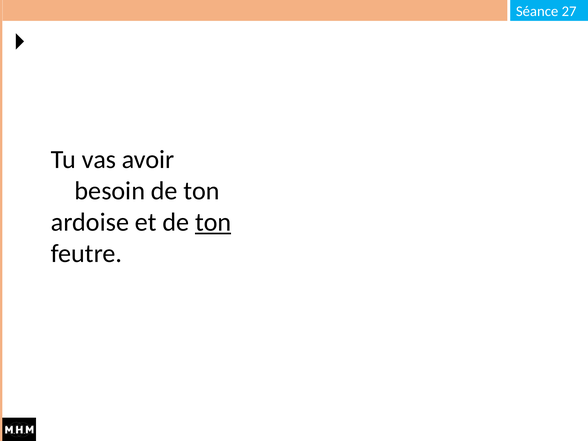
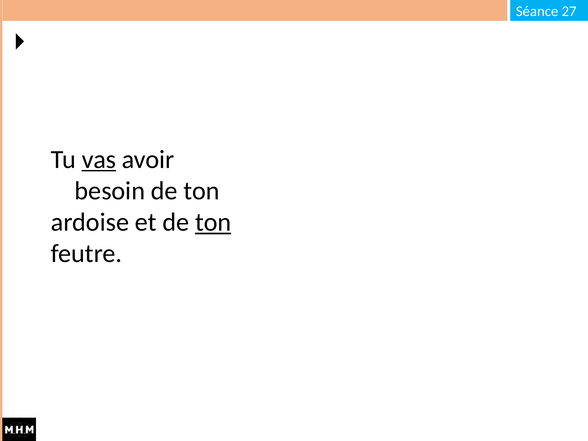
vas underline: none -> present (99, 159)
